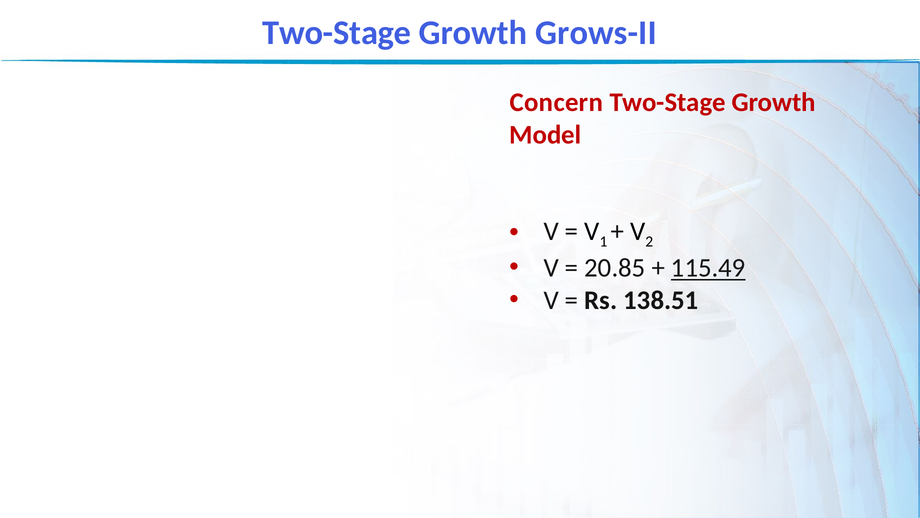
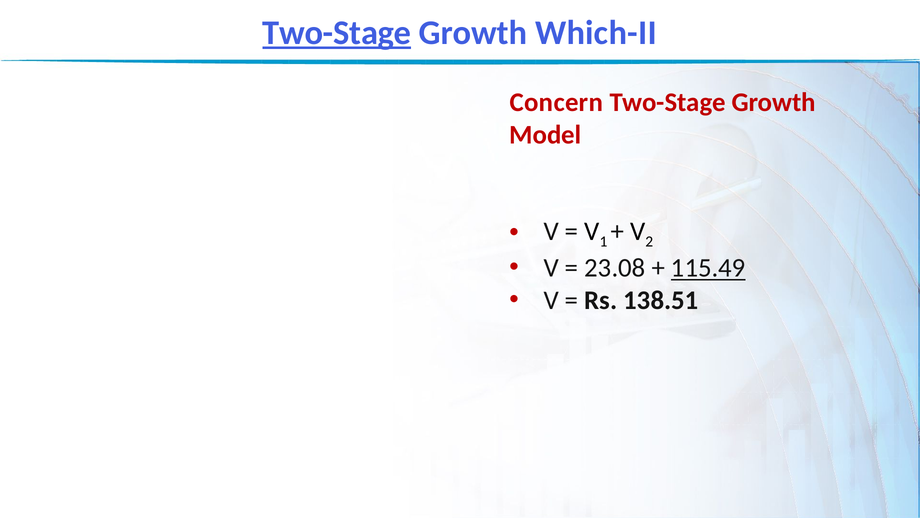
Two-Stage underline: none -> present (337, 33)
Grows-II: Grows-II -> Which-II (596, 33)
20.85: 20.85 -> 23.08 (615, 268)
